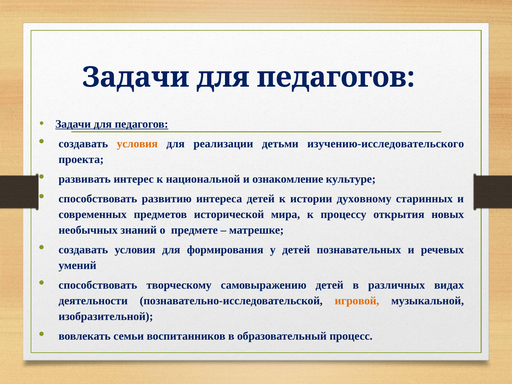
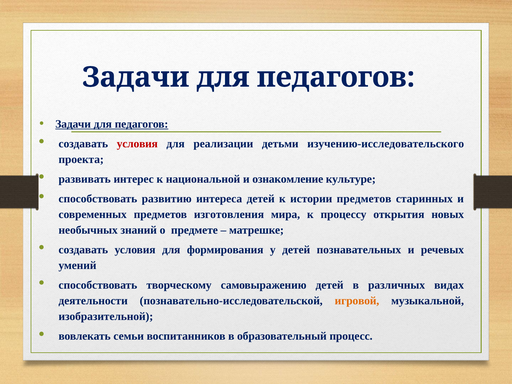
условия colour: orange -> red (137, 144)
истории духовному: духовному -> предметов (364, 199)
исторической: исторической -> изготовления (229, 214)
